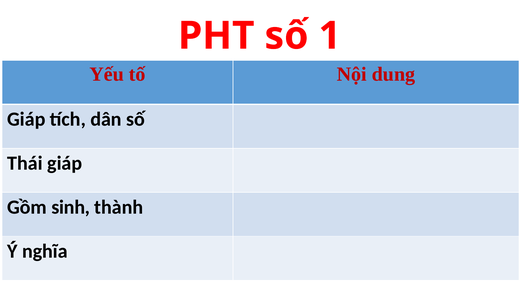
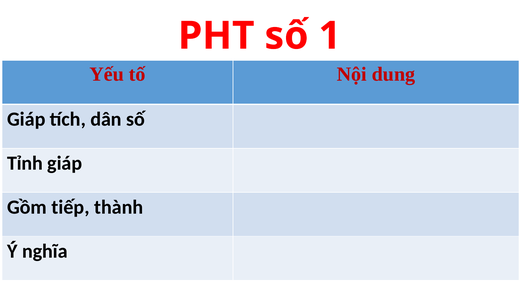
Thái: Thái -> Tỉnh (25, 163)
sinh: sinh -> tiếp (71, 207)
